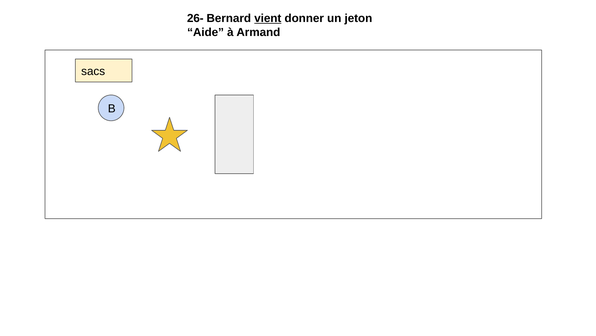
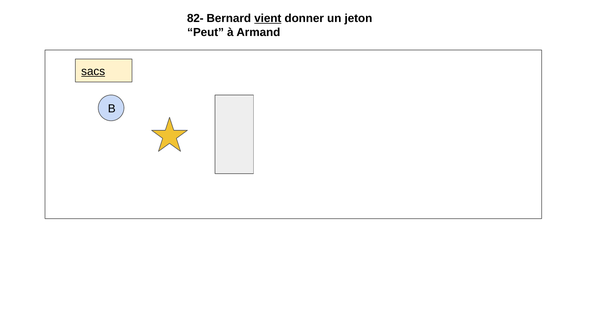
26-: 26- -> 82- (195, 18)
Aide: Aide -> Peut (206, 32)
sacs underline: none -> present (93, 71)
